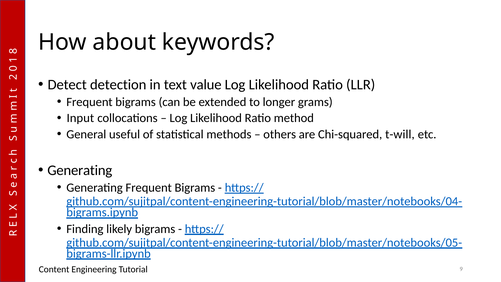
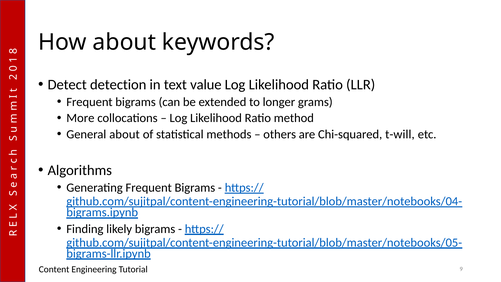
Input: Input -> More (80, 118)
General useful: useful -> about (125, 134)
Generating: Generating -> Algorithms (80, 170)
